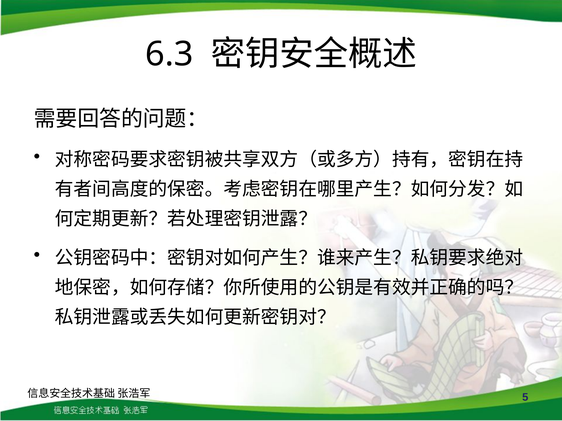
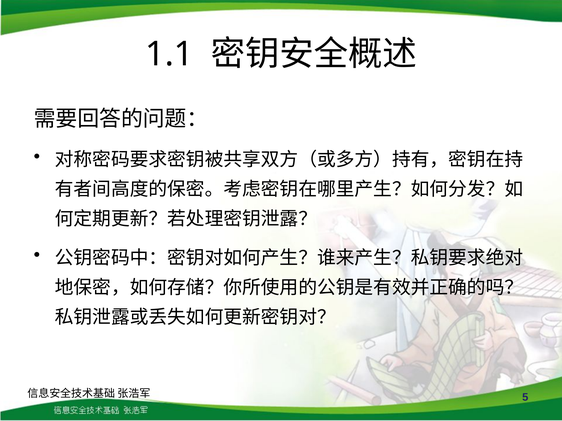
6.3: 6.3 -> 1.1 (169, 54)
